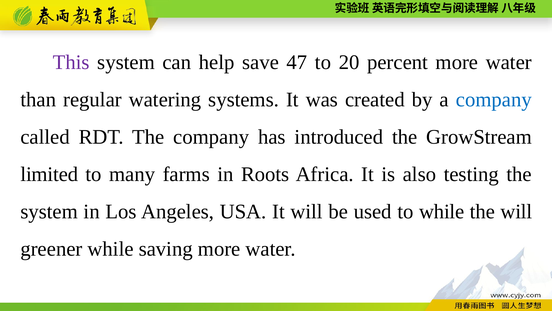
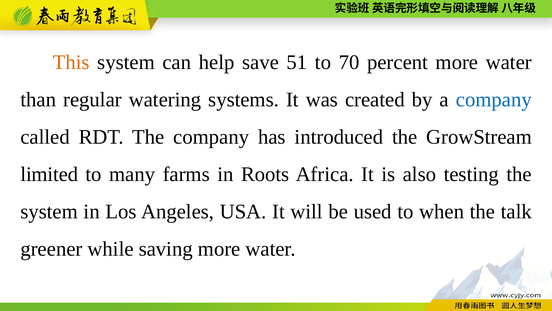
This colour: purple -> orange (71, 62)
47: 47 -> 51 (297, 62)
20: 20 -> 70 (349, 62)
to while: while -> when (442, 211)
the will: will -> talk (516, 211)
